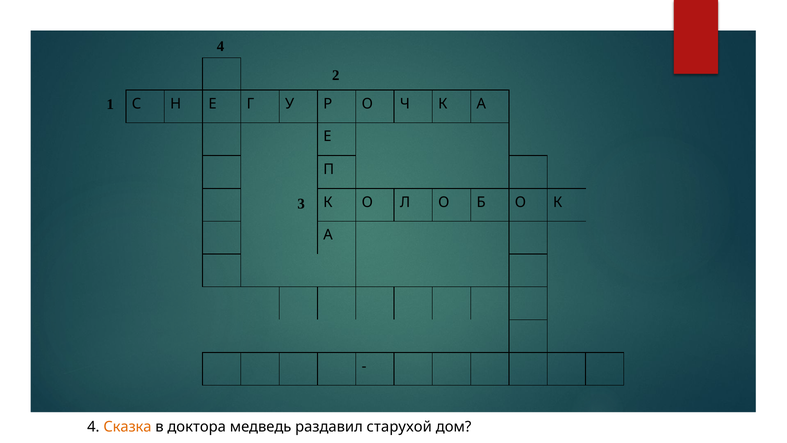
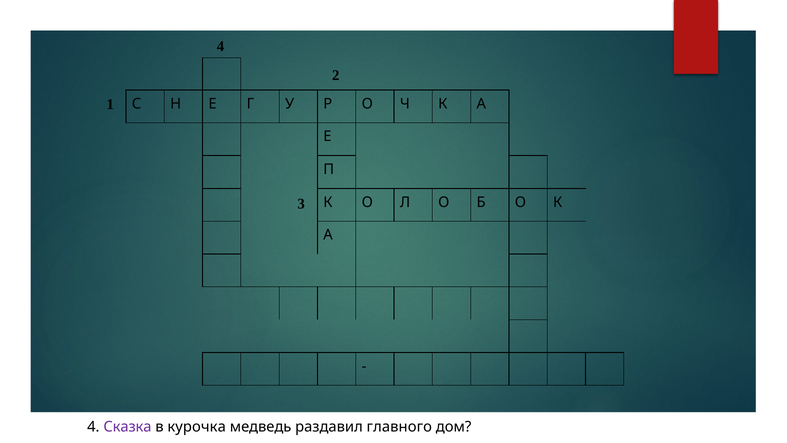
Сказка colour: orange -> purple (127, 427)
доктора: доктора -> курочка (197, 427)
старухой: старухой -> главного (399, 427)
